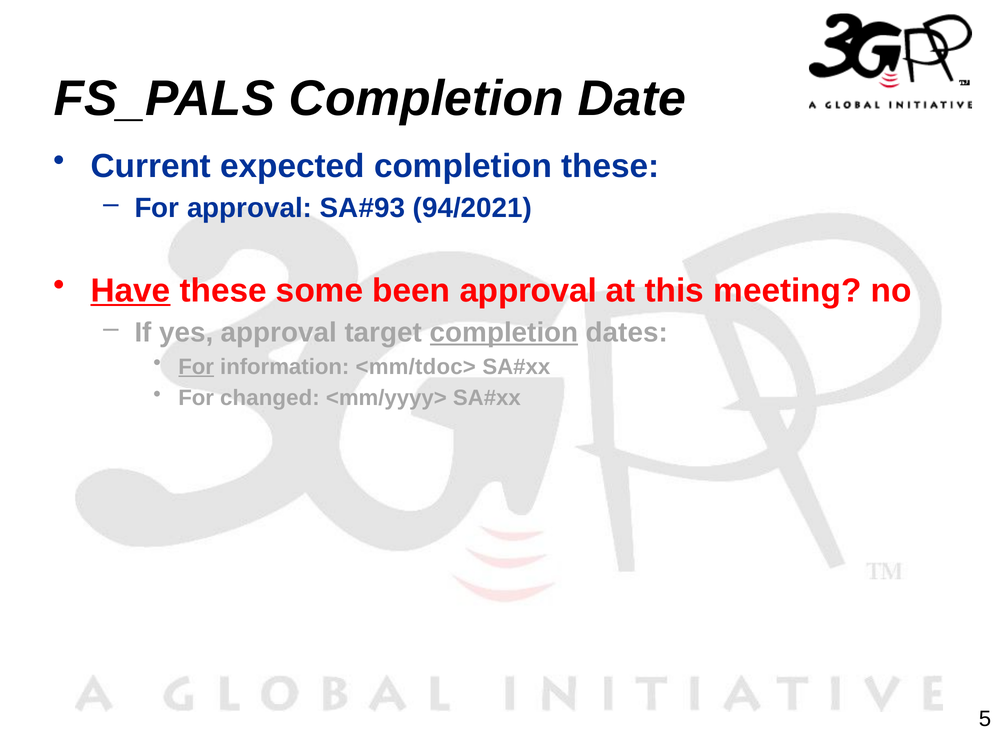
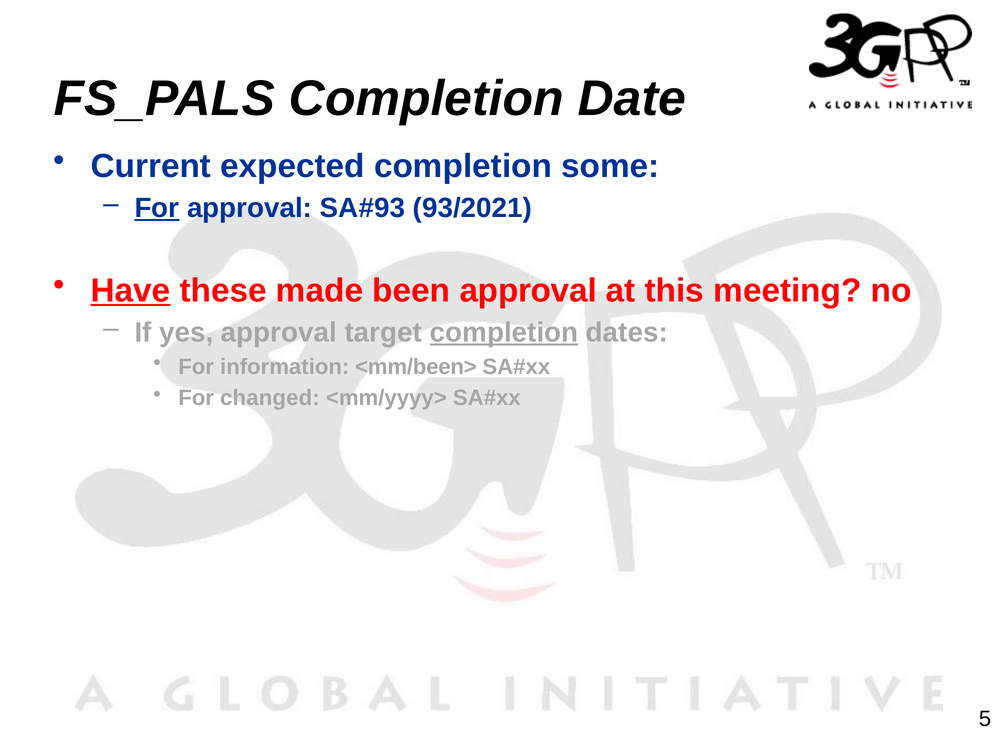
completion these: these -> some (610, 166)
For underline: none -> present (157, 208)
94/2021: 94/2021 -> 93/2021 (472, 208)
some: some -> made (320, 291)
For underline: present -> none (196, 367)
<mm/tdoc>: <mm/tdoc> -> <mm/been> (416, 367)
